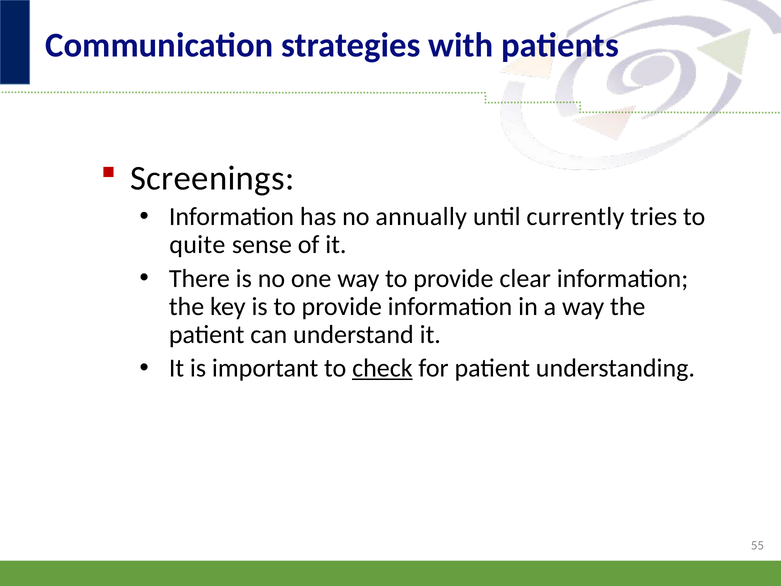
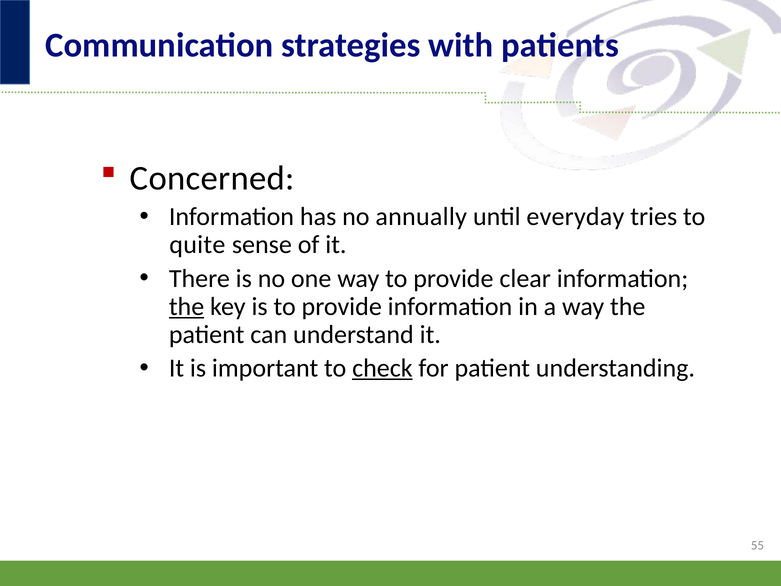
Screenings: Screenings -> Concerned (212, 178)
currently: currently -> everyday (575, 217)
the underline: none -> present (187, 306)
